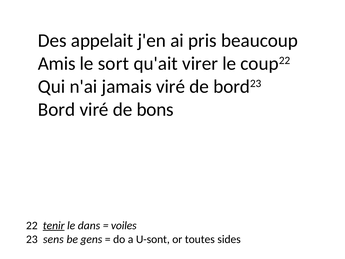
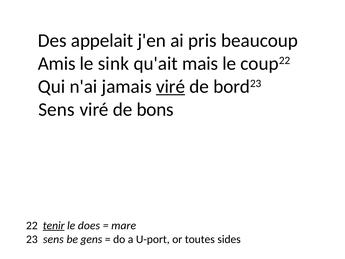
sort: sort -> sink (113, 63)
virer: virer -> mais (200, 63)
viré underline: none -> present (171, 86)
Bord: Bord -> Sens (56, 109)
dans: dans -> does (89, 225)
voiles: voiles -> mare (124, 225)
U-sont: U-sont -> U-port (153, 239)
